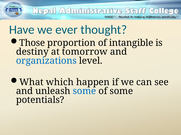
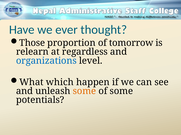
intangible: intangible -> tomorrow (131, 43)
destiny: destiny -> relearn (32, 52)
tomorrow: tomorrow -> regardless (85, 52)
some colour: blue -> orange (84, 92)
